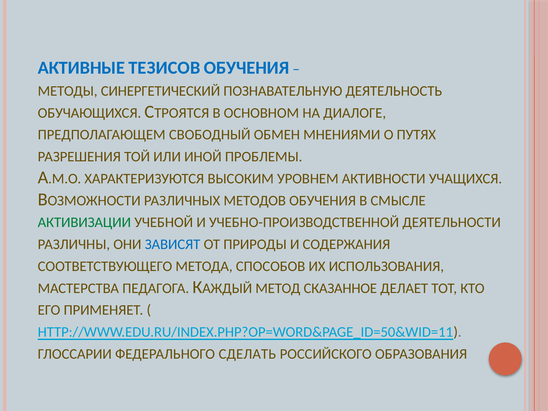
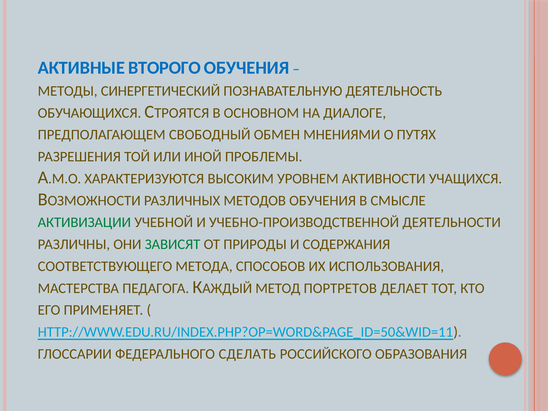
ТЕЗИСОВ: ТЕЗИСОВ -> ВТОРОГО (165, 68)
ЗАВИСЯТ colour: blue -> green (173, 244)
СКАЗАННОЕ: СКАЗАННОЕ -> ПОРТРЕТОВ (340, 288)
